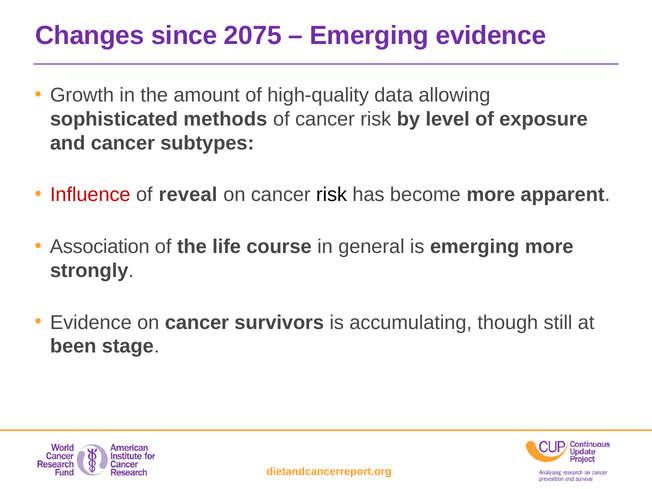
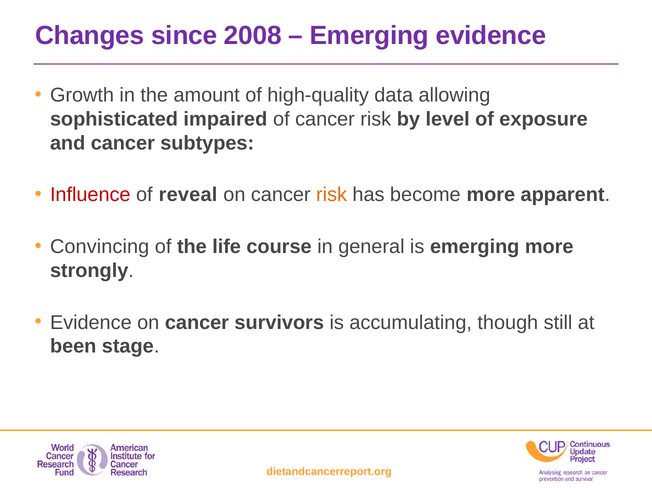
2075: 2075 -> 2008 (253, 35)
methods: methods -> impaired (225, 119)
risk colour: black -> orange (332, 195)
Association: Association -> Convincing (100, 247)
